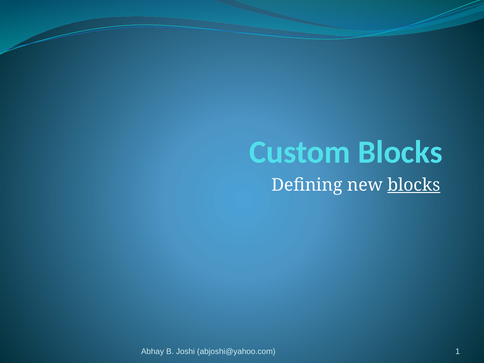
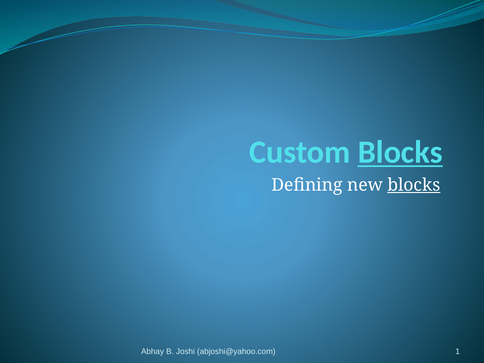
Blocks underline: none -> present (400, 152)
